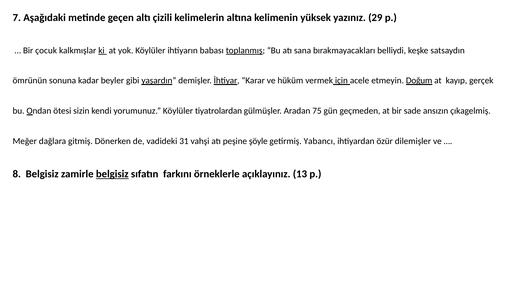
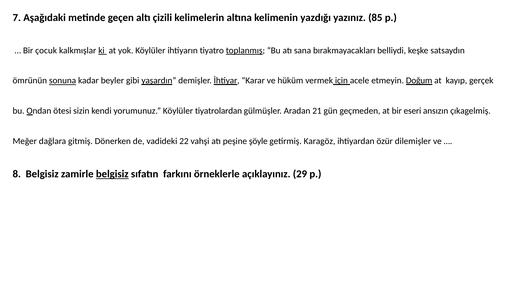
yüksek: yüksek -> yazdığı (316, 18)
29: 29 -> 85 (375, 18)
babası: babası -> tiyatro (212, 50)
sonuna underline: none -> present (63, 81)
75: 75 -> 21 (317, 111)
sade: sade -> eseri (412, 111)
31: 31 -> 22 (184, 142)
Yabancı: Yabancı -> Karagöz (319, 142)
13: 13 -> 29 (300, 174)
